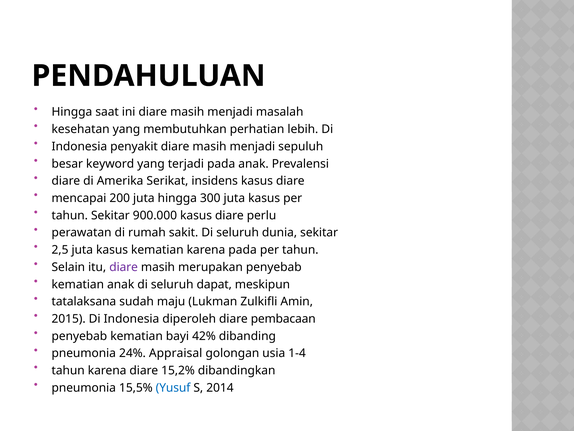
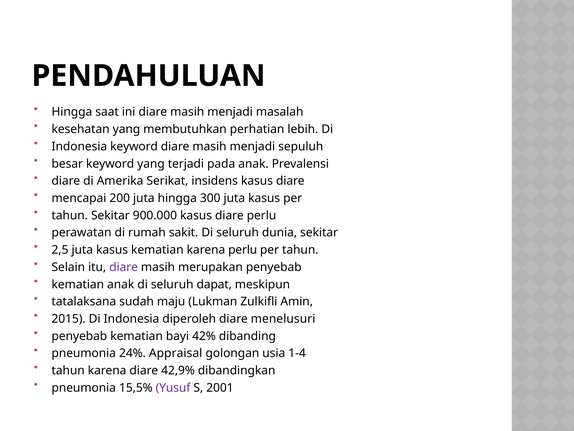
Indonesia penyakit: penyakit -> keyword (134, 146)
karena pada: pada -> perlu (243, 250)
pembacaan: pembacaan -> menelusuri (283, 319)
15,2%: 15,2% -> 42,9% (178, 370)
Yusuf colour: blue -> purple (173, 387)
2014: 2014 -> 2001 (220, 387)
